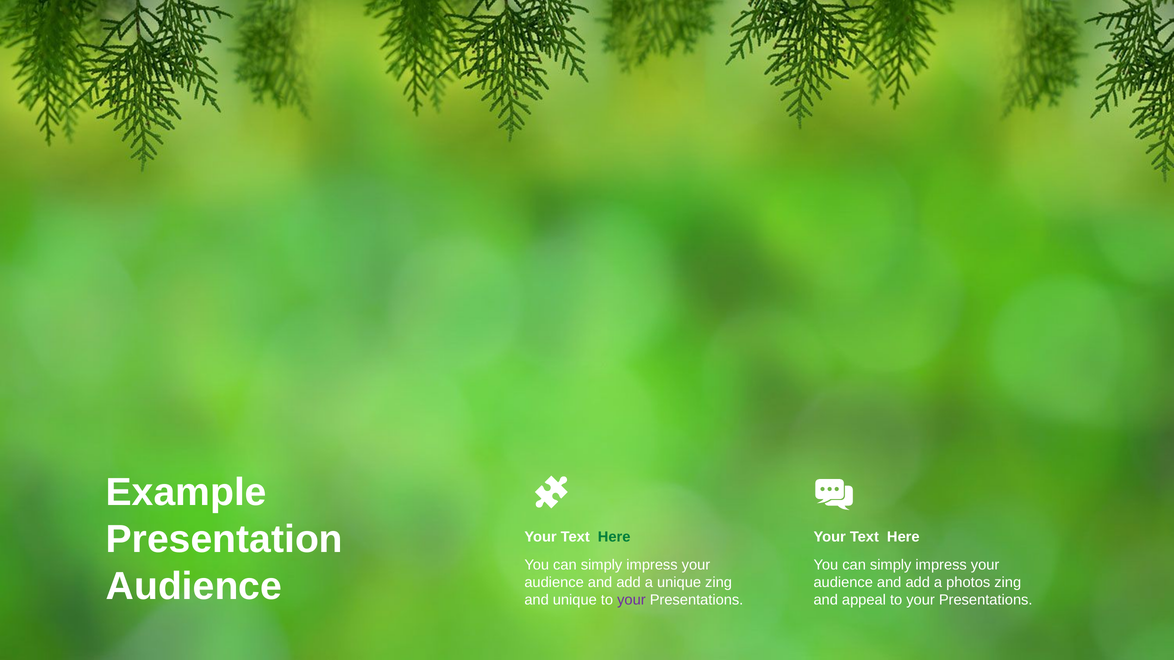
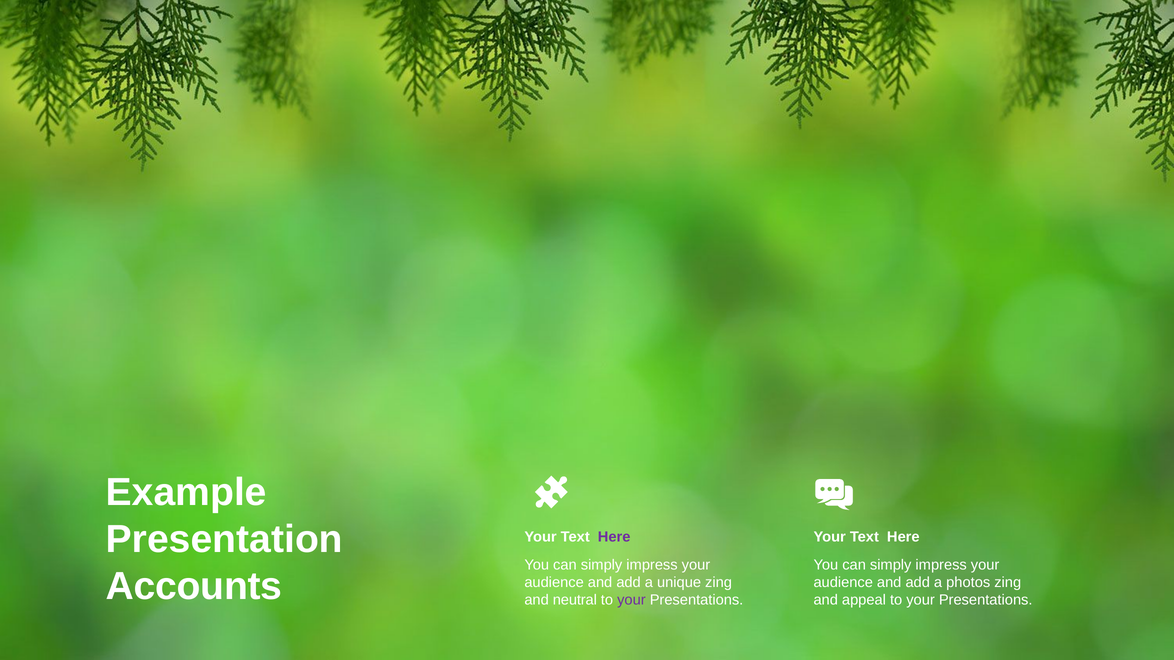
Here colour: green -> purple (614, 537)
Audience: Audience -> Accounts (194, 587)
and unique: unique -> neutral (575, 600)
